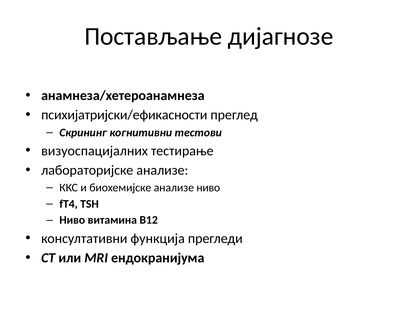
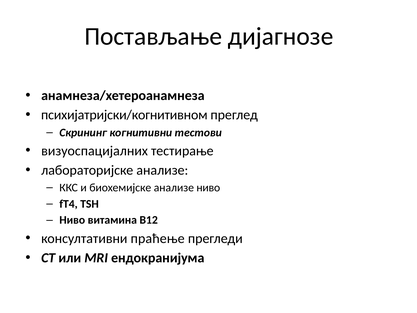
психијатријски/ефикасности: психијатријски/ефикасности -> психијатријски/когнитивном (124, 115)
функција: функција -> праћење (158, 238)
